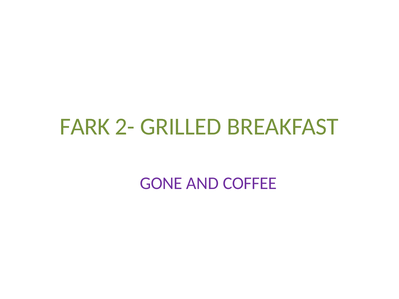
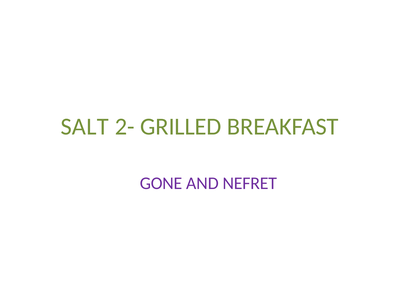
FARK: FARK -> SALT (85, 127)
COFFEE: COFFEE -> NEFRET (250, 183)
